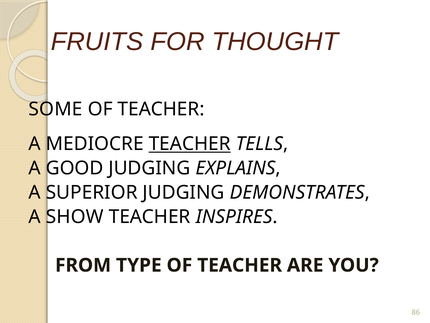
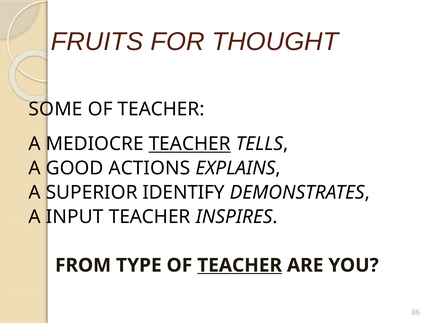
GOOD JUDGING: JUDGING -> ACTIONS (149, 168)
SUPERIOR JUDGING: JUDGING -> IDENTIFY (184, 192)
SHOW: SHOW -> INPUT (75, 216)
TEACHER underline: none -> present (240, 265)
